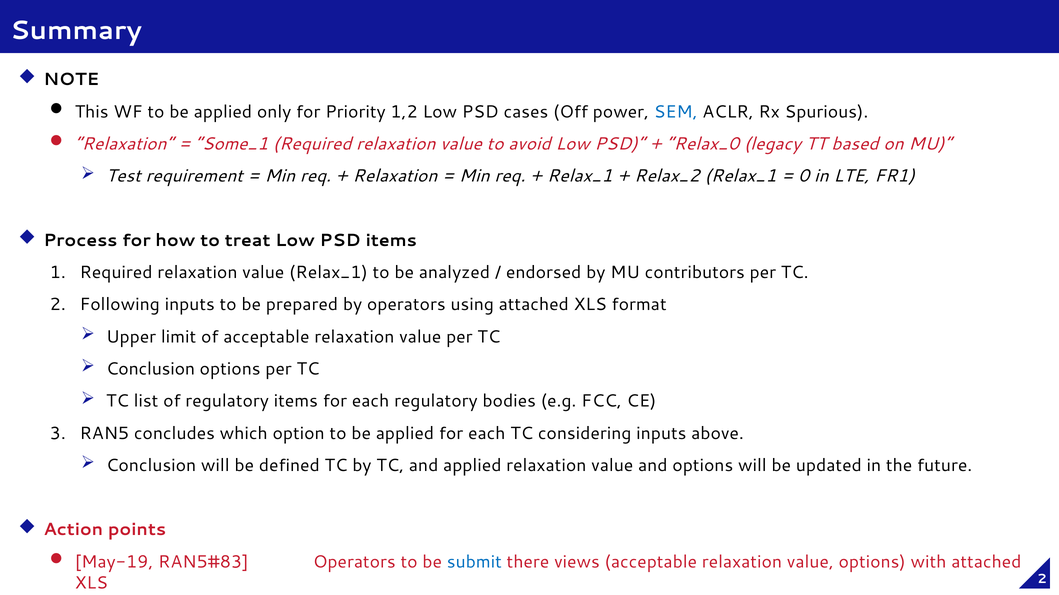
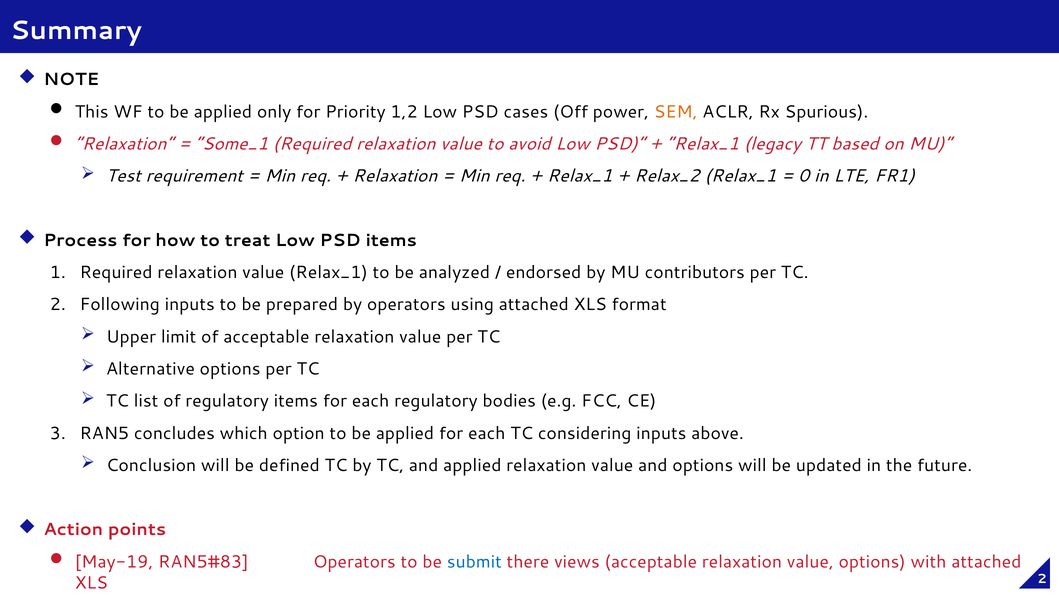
SEM colour: blue -> orange (676, 112)
Relax_0: Relax_0 -> Relax_1 (703, 144)
Conclusion: Conclusion -> Alternative (150, 369)
